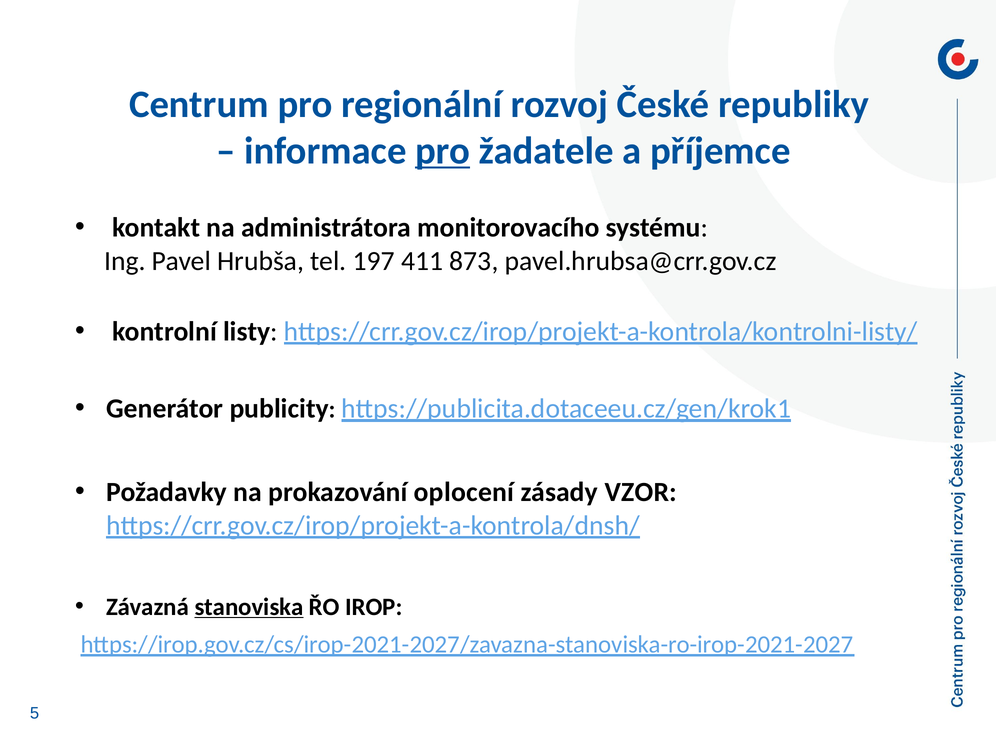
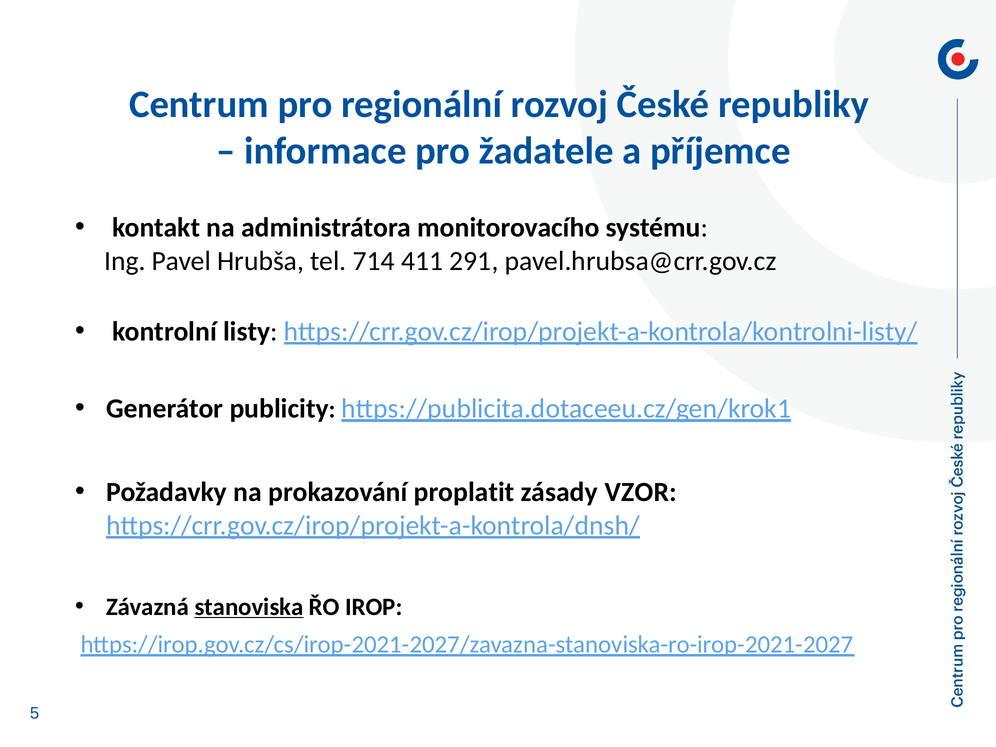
pro underline: present -> none (443, 151)
197: 197 -> 714 (374, 261)
873: 873 -> 291 (474, 261)
oplocení: oplocení -> proplatit (464, 492)
